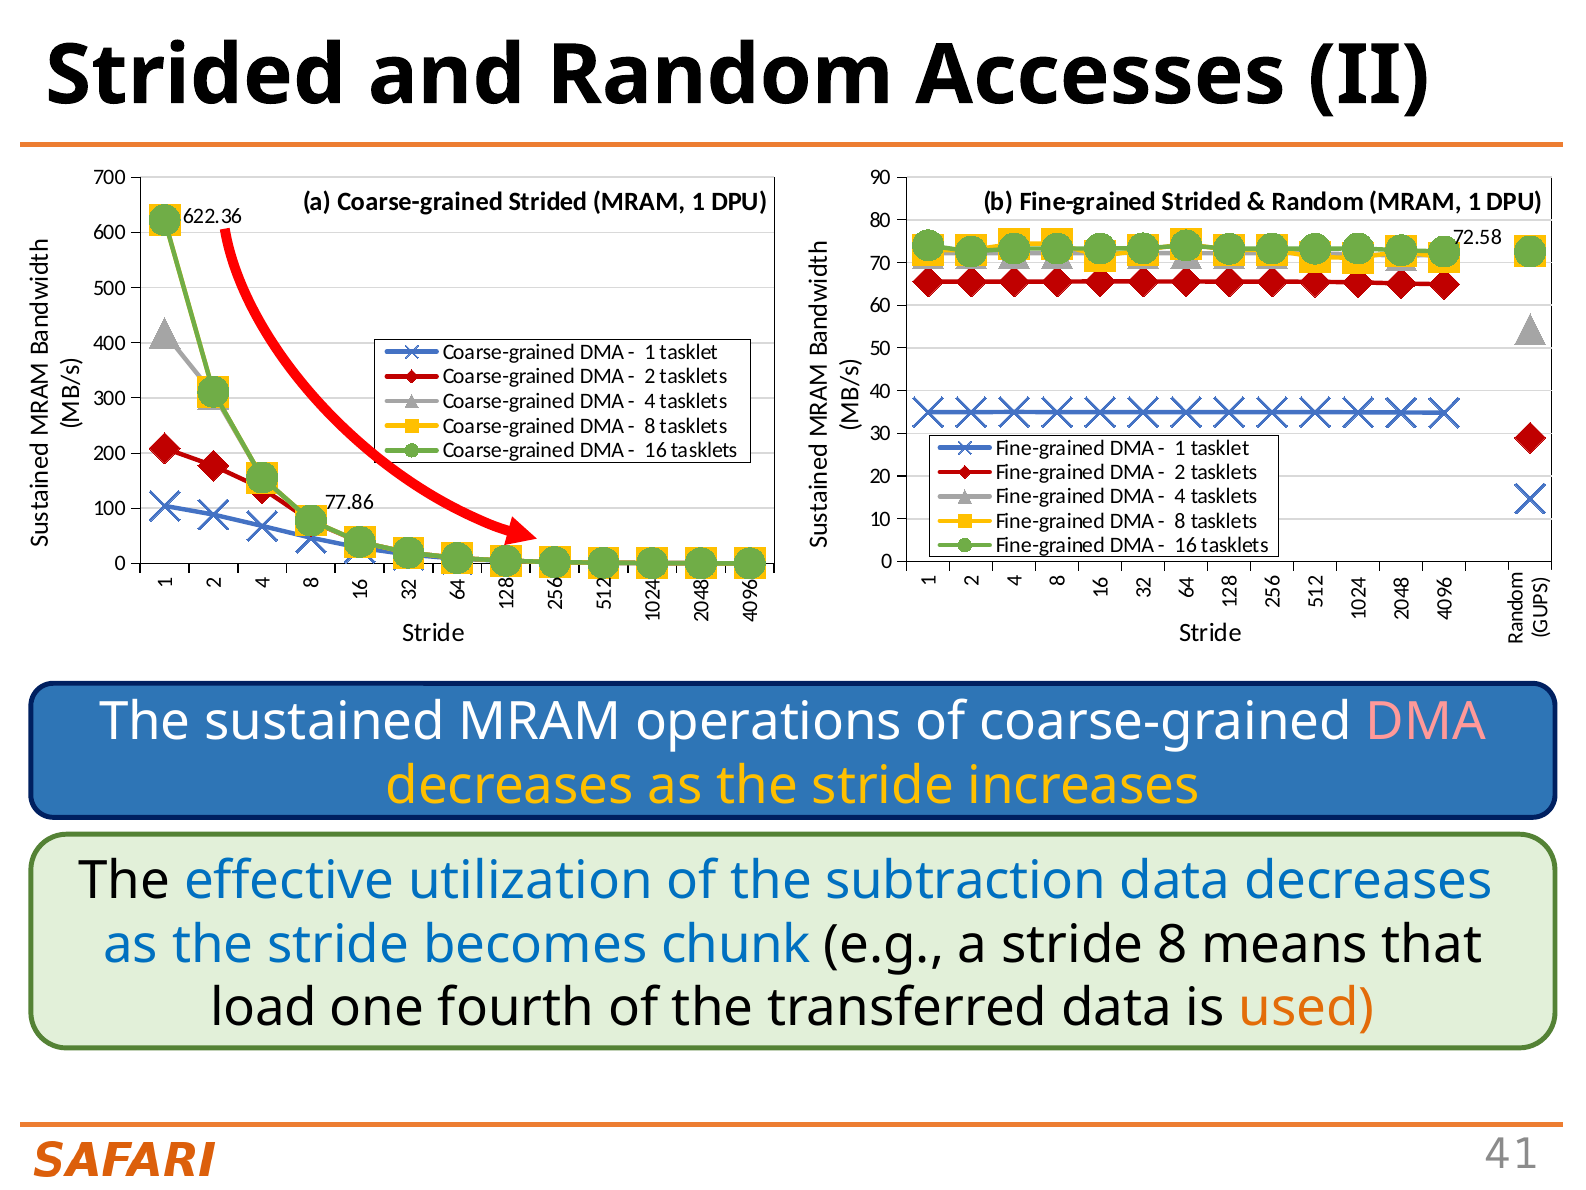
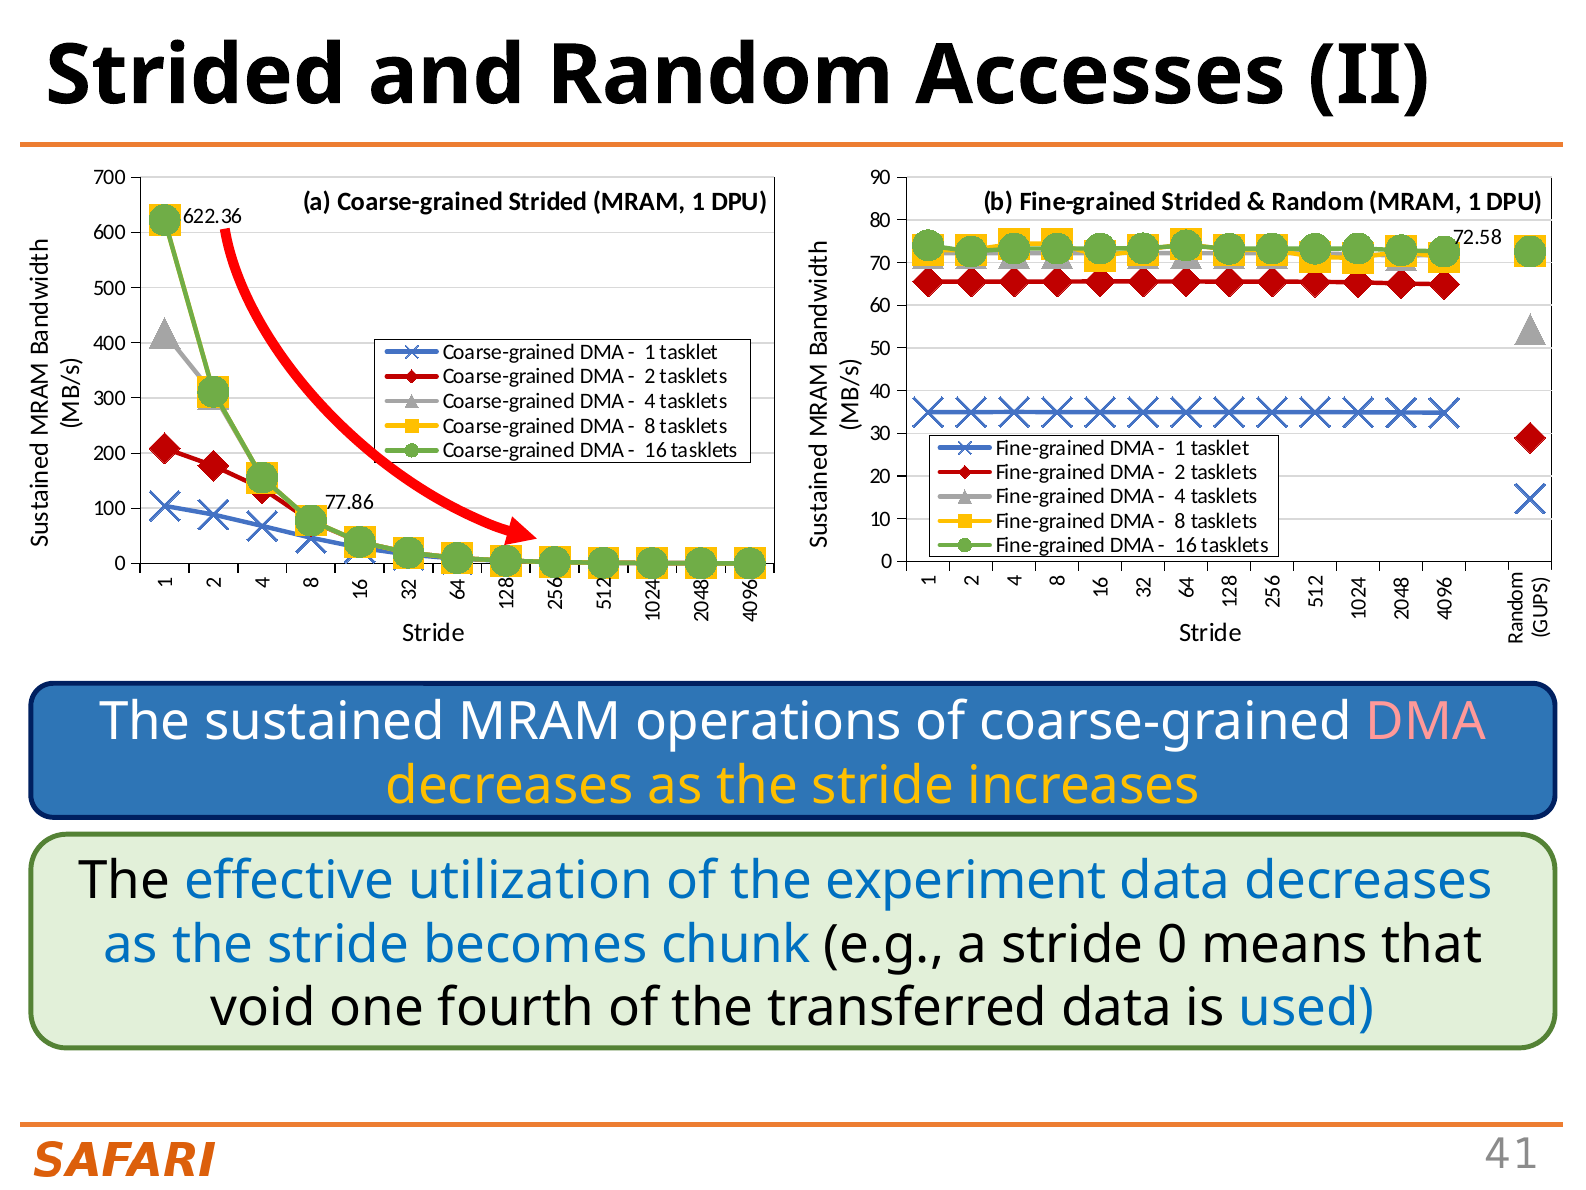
subtraction: subtraction -> experiment (966, 881)
stride 8: 8 -> 0 (1172, 944)
load: load -> void (263, 1008)
used colour: orange -> blue (1307, 1008)
